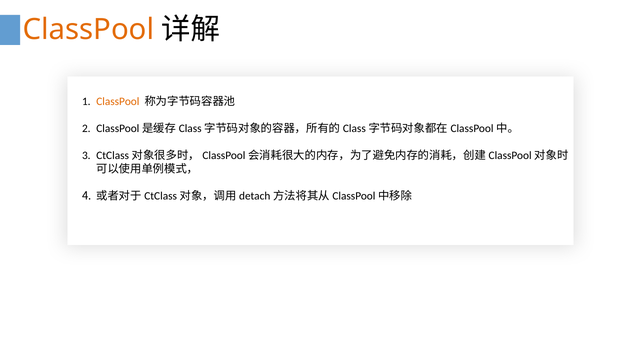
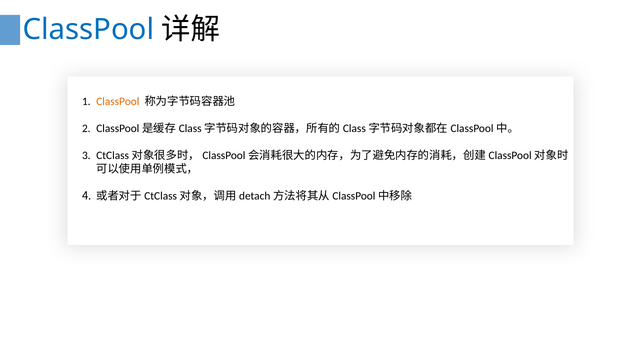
ClassPool colour: orange -> blue (88, 30)
